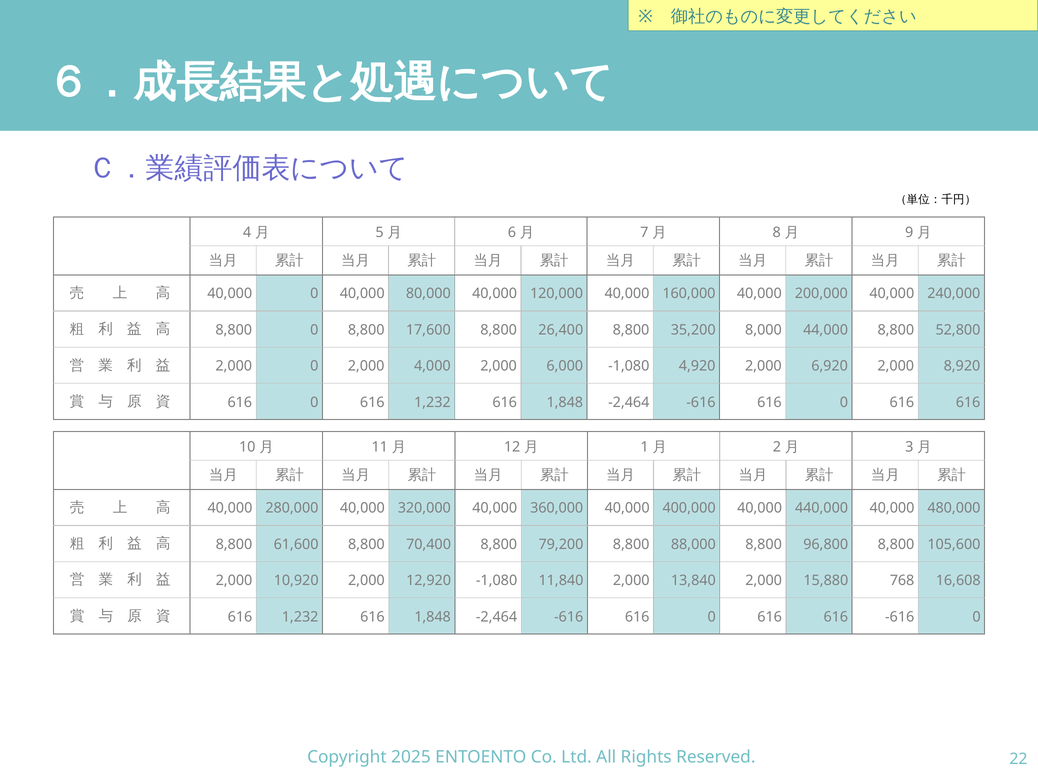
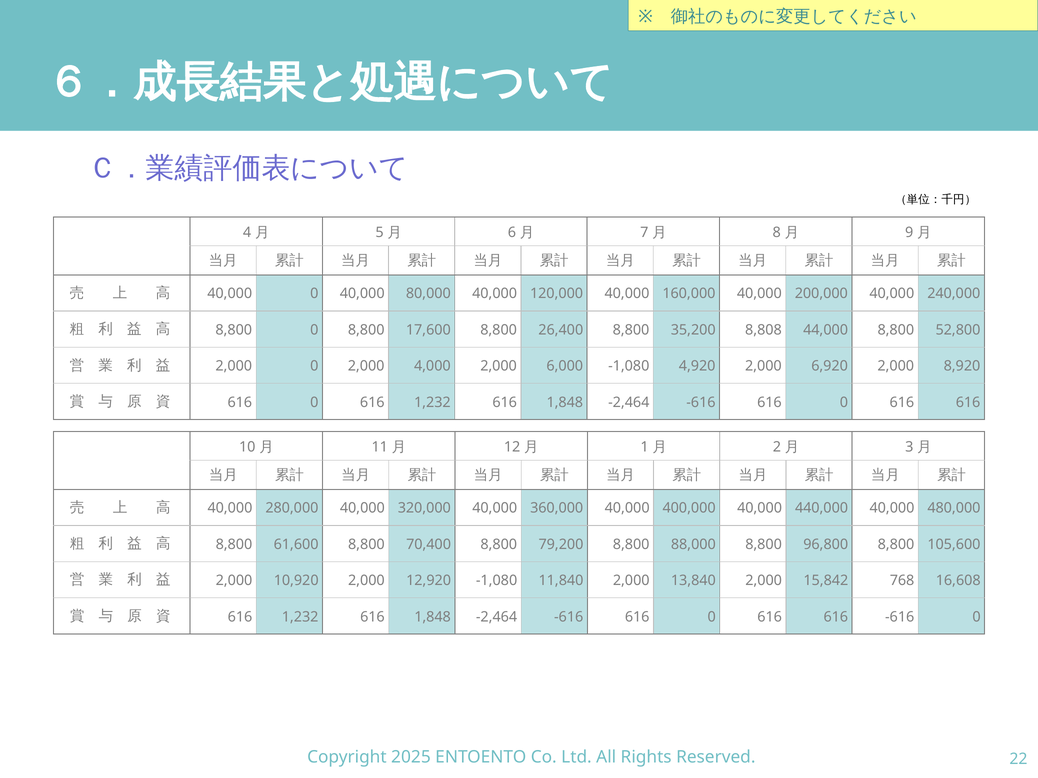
8,000: 8,000 -> 8,808 (763, 330)
15,880: 15,880 -> 15,842 (826, 581)
